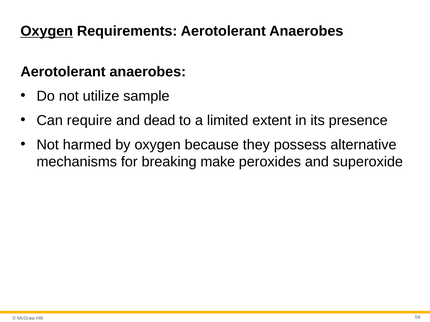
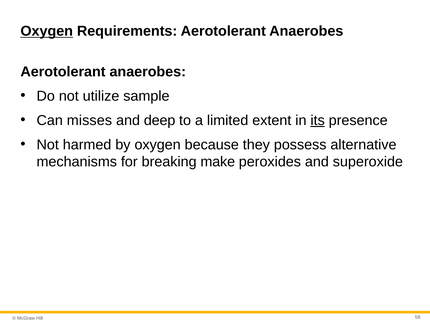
require: require -> misses (89, 121)
dead: dead -> deep (160, 121)
its underline: none -> present (318, 121)
